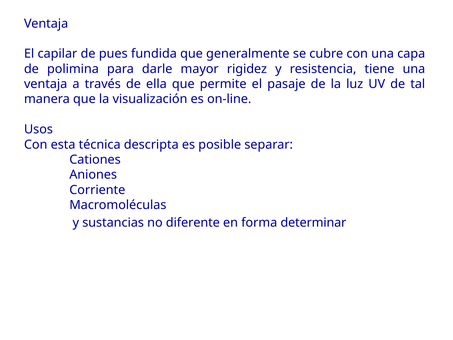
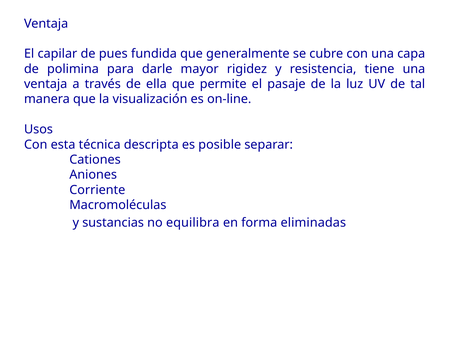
diferente: diferente -> equilibra (193, 222)
determinar: determinar -> eliminadas (313, 222)
